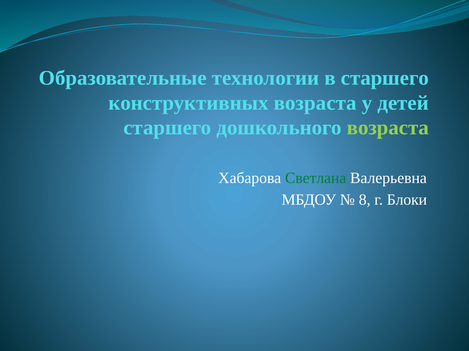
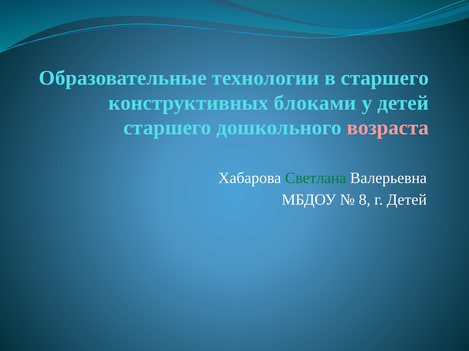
конструктивных возраста: возраста -> блоками (315, 103)
возраста colour: light green -> pink (388, 128)
г Блоки: Блоки -> Детей (407, 200)
